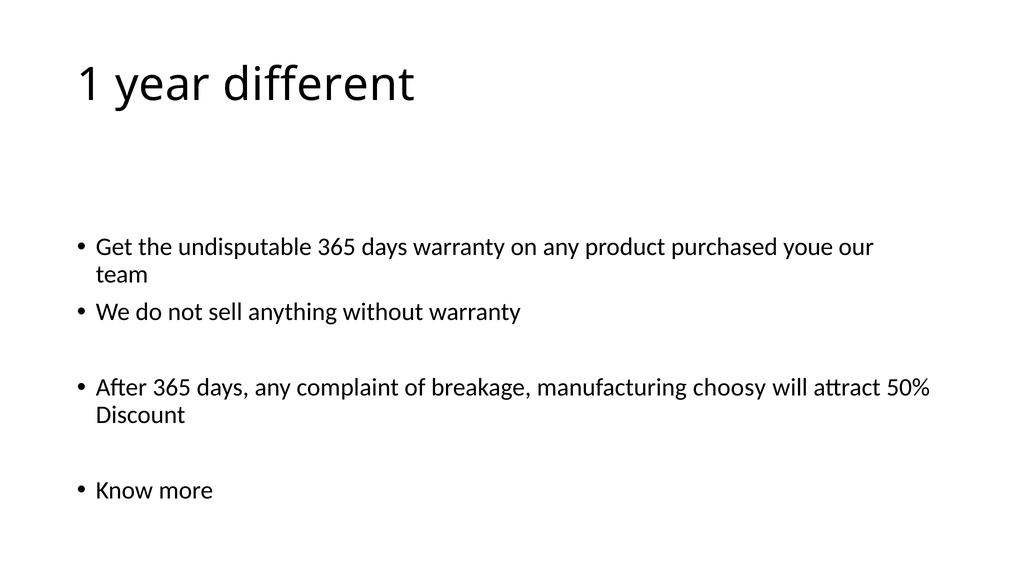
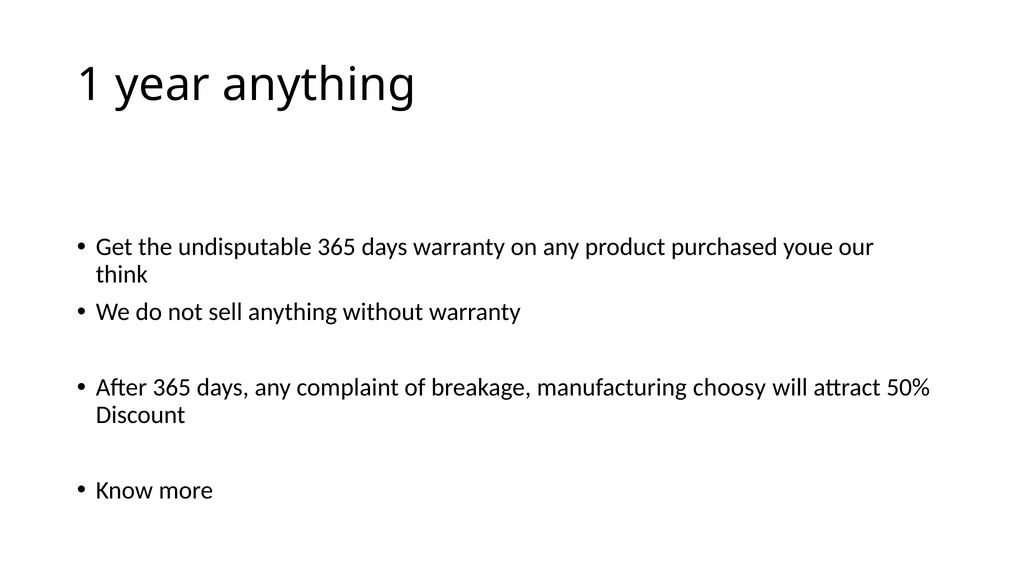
year different: different -> anything (319, 85)
team: team -> think (122, 274)
